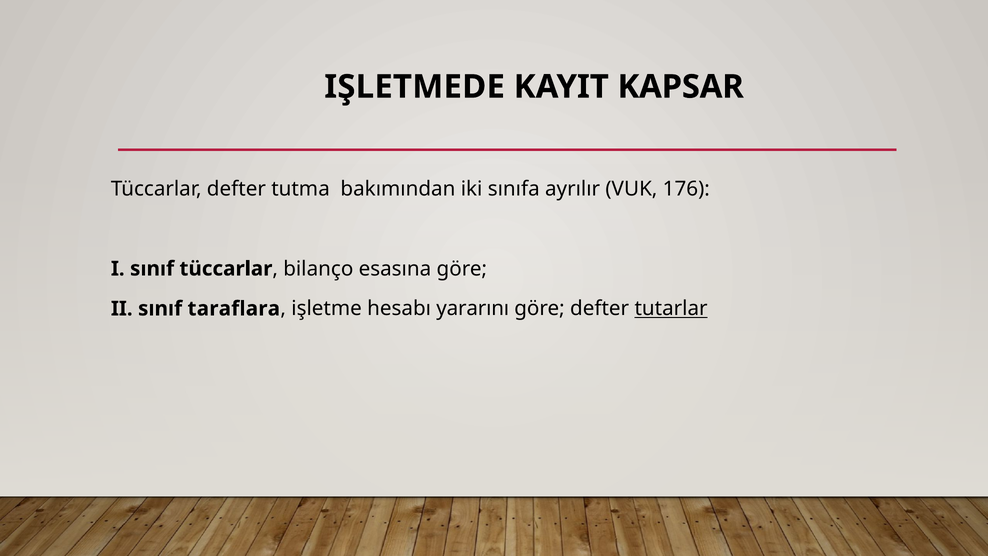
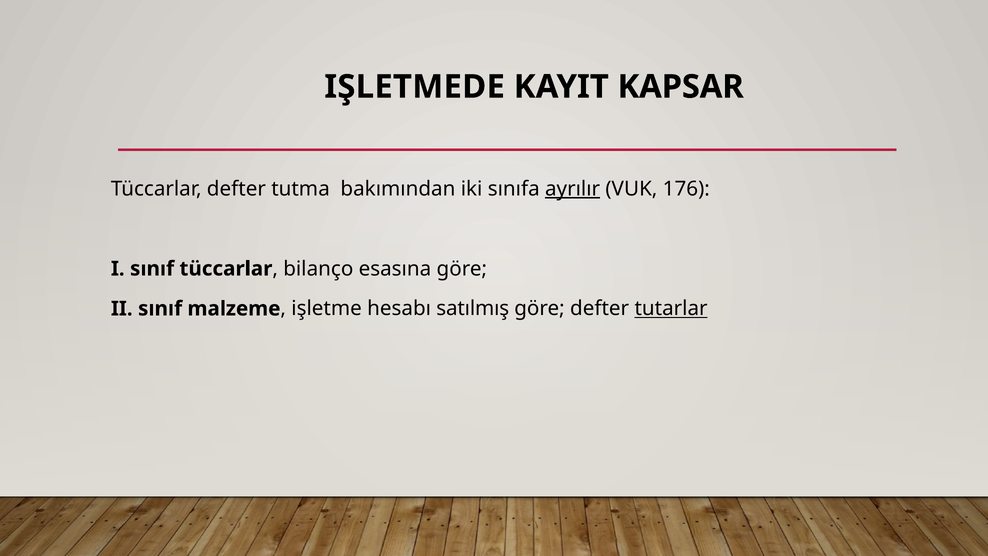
ayrılır underline: none -> present (573, 189)
taraflara: taraflara -> malzeme (234, 309)
yararını: yararını -> satılmış (473, 309)
